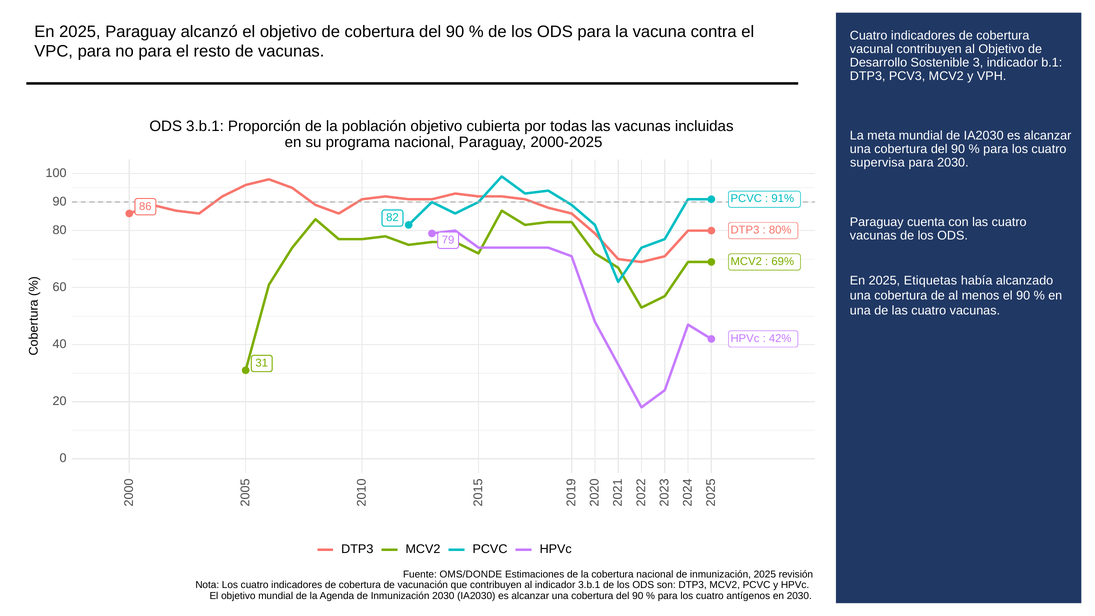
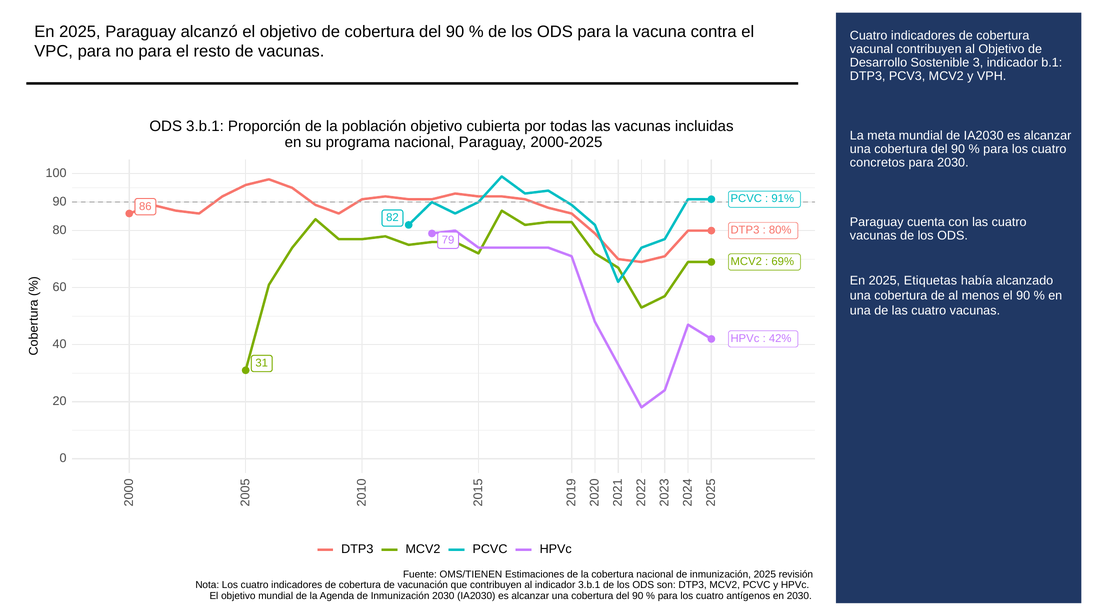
supervisa: supervisa -> concretos (877, 163)
OMS/DONDE: OMS/DONDE -> OMS/TIENEN (471, 575)
